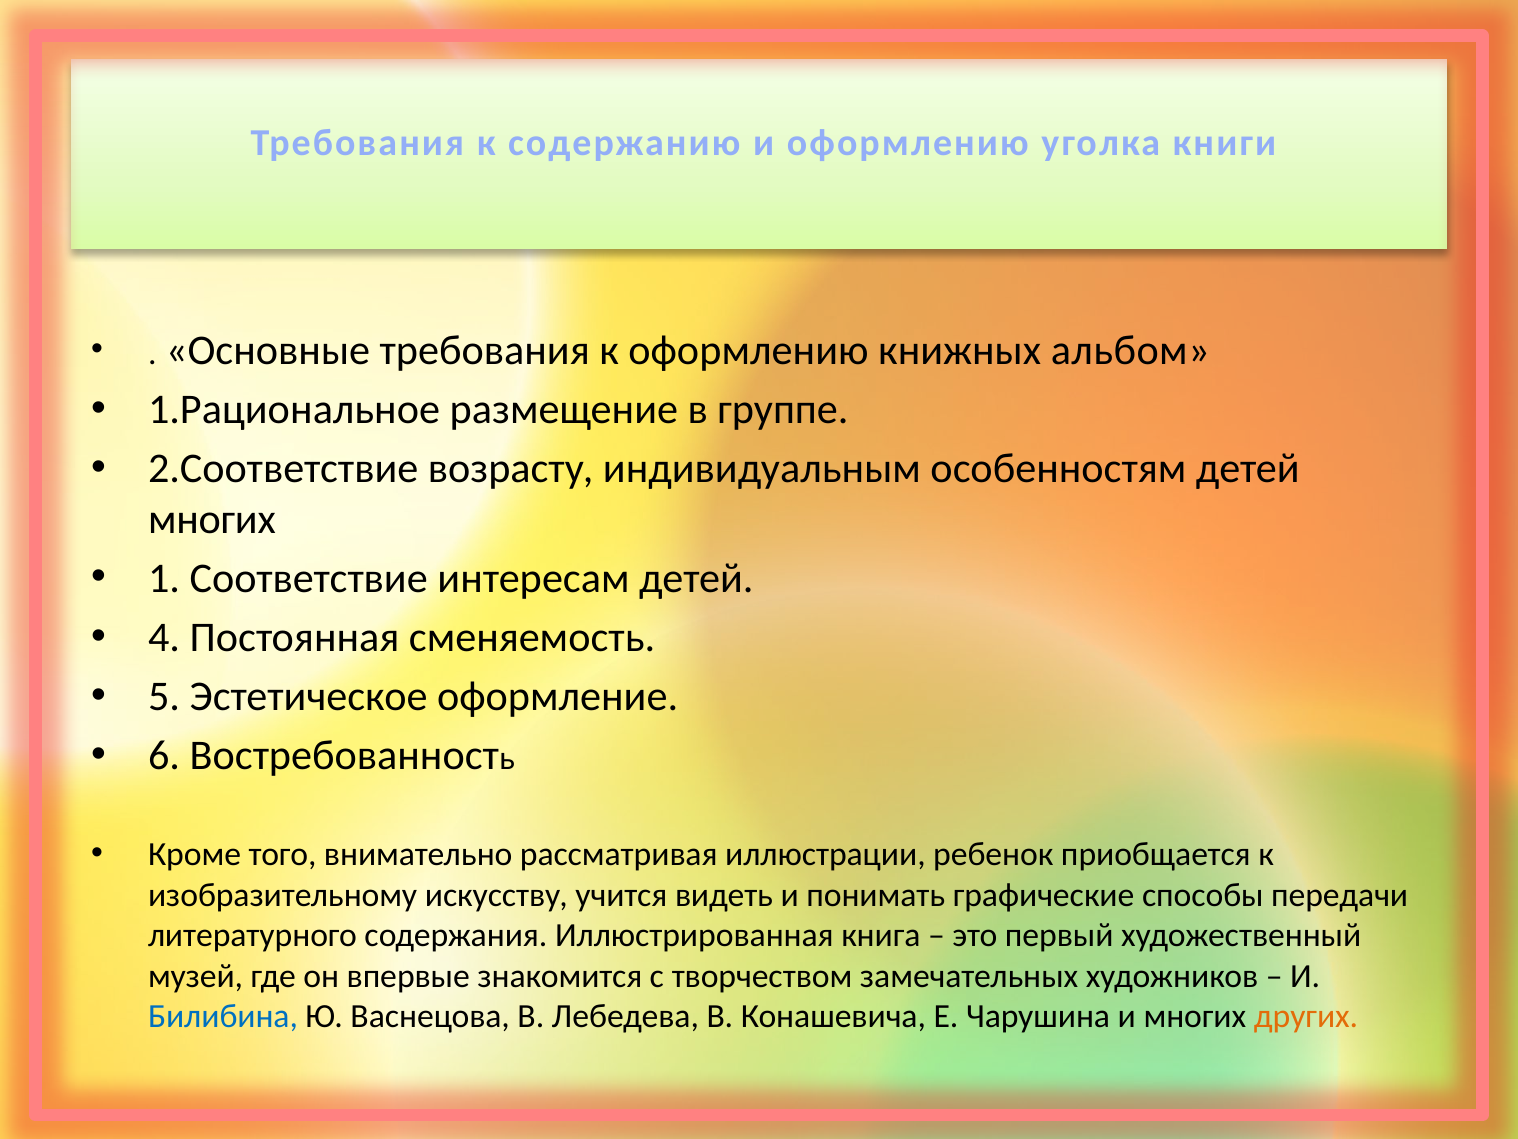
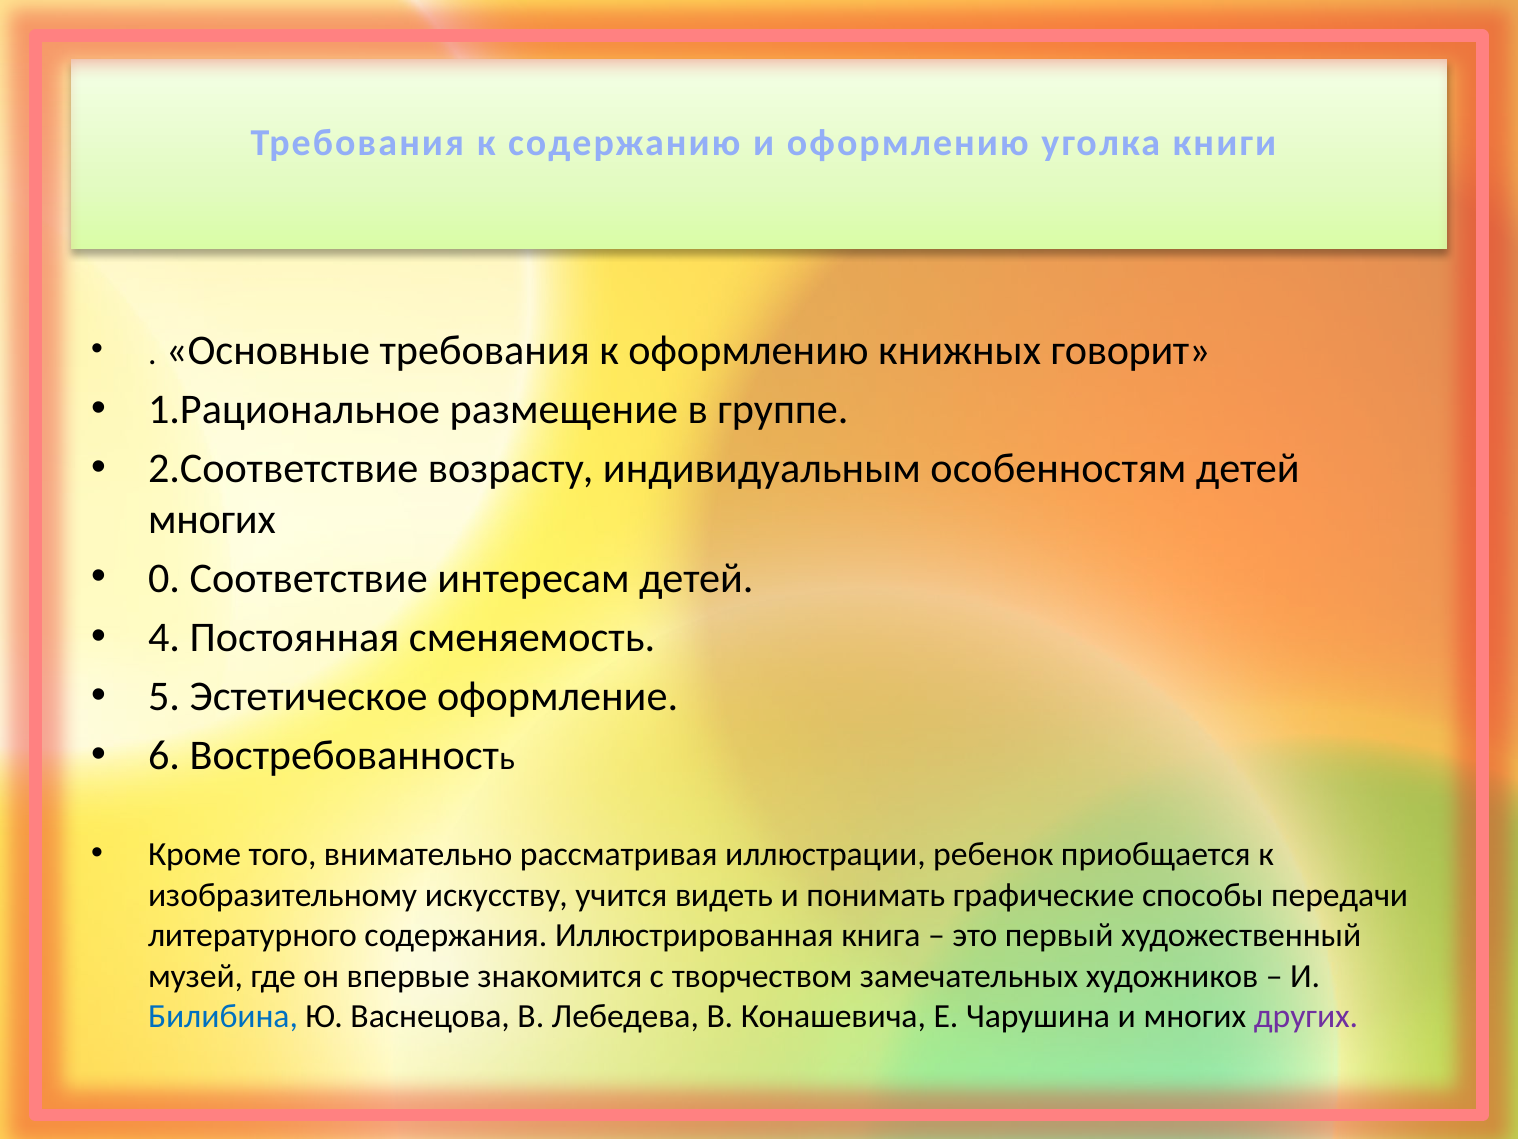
альбом: альбом -> говорит (1131, 350)
1: 1 -> 0 (164, 578)
других colour: orange -> purple (1306, 1016)
